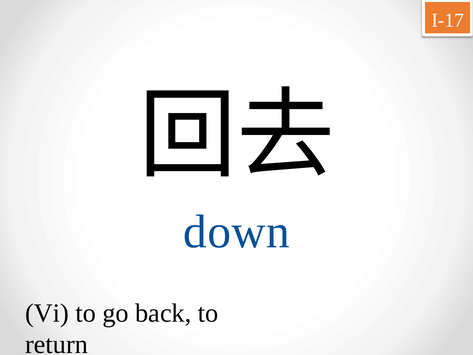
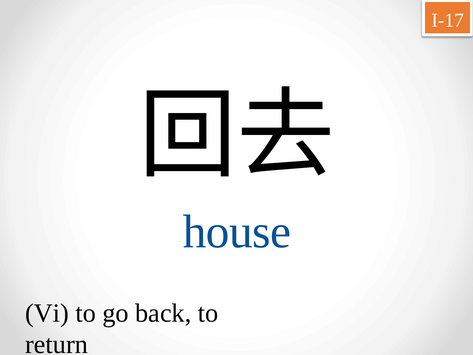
down: down -> house (237, 232)
